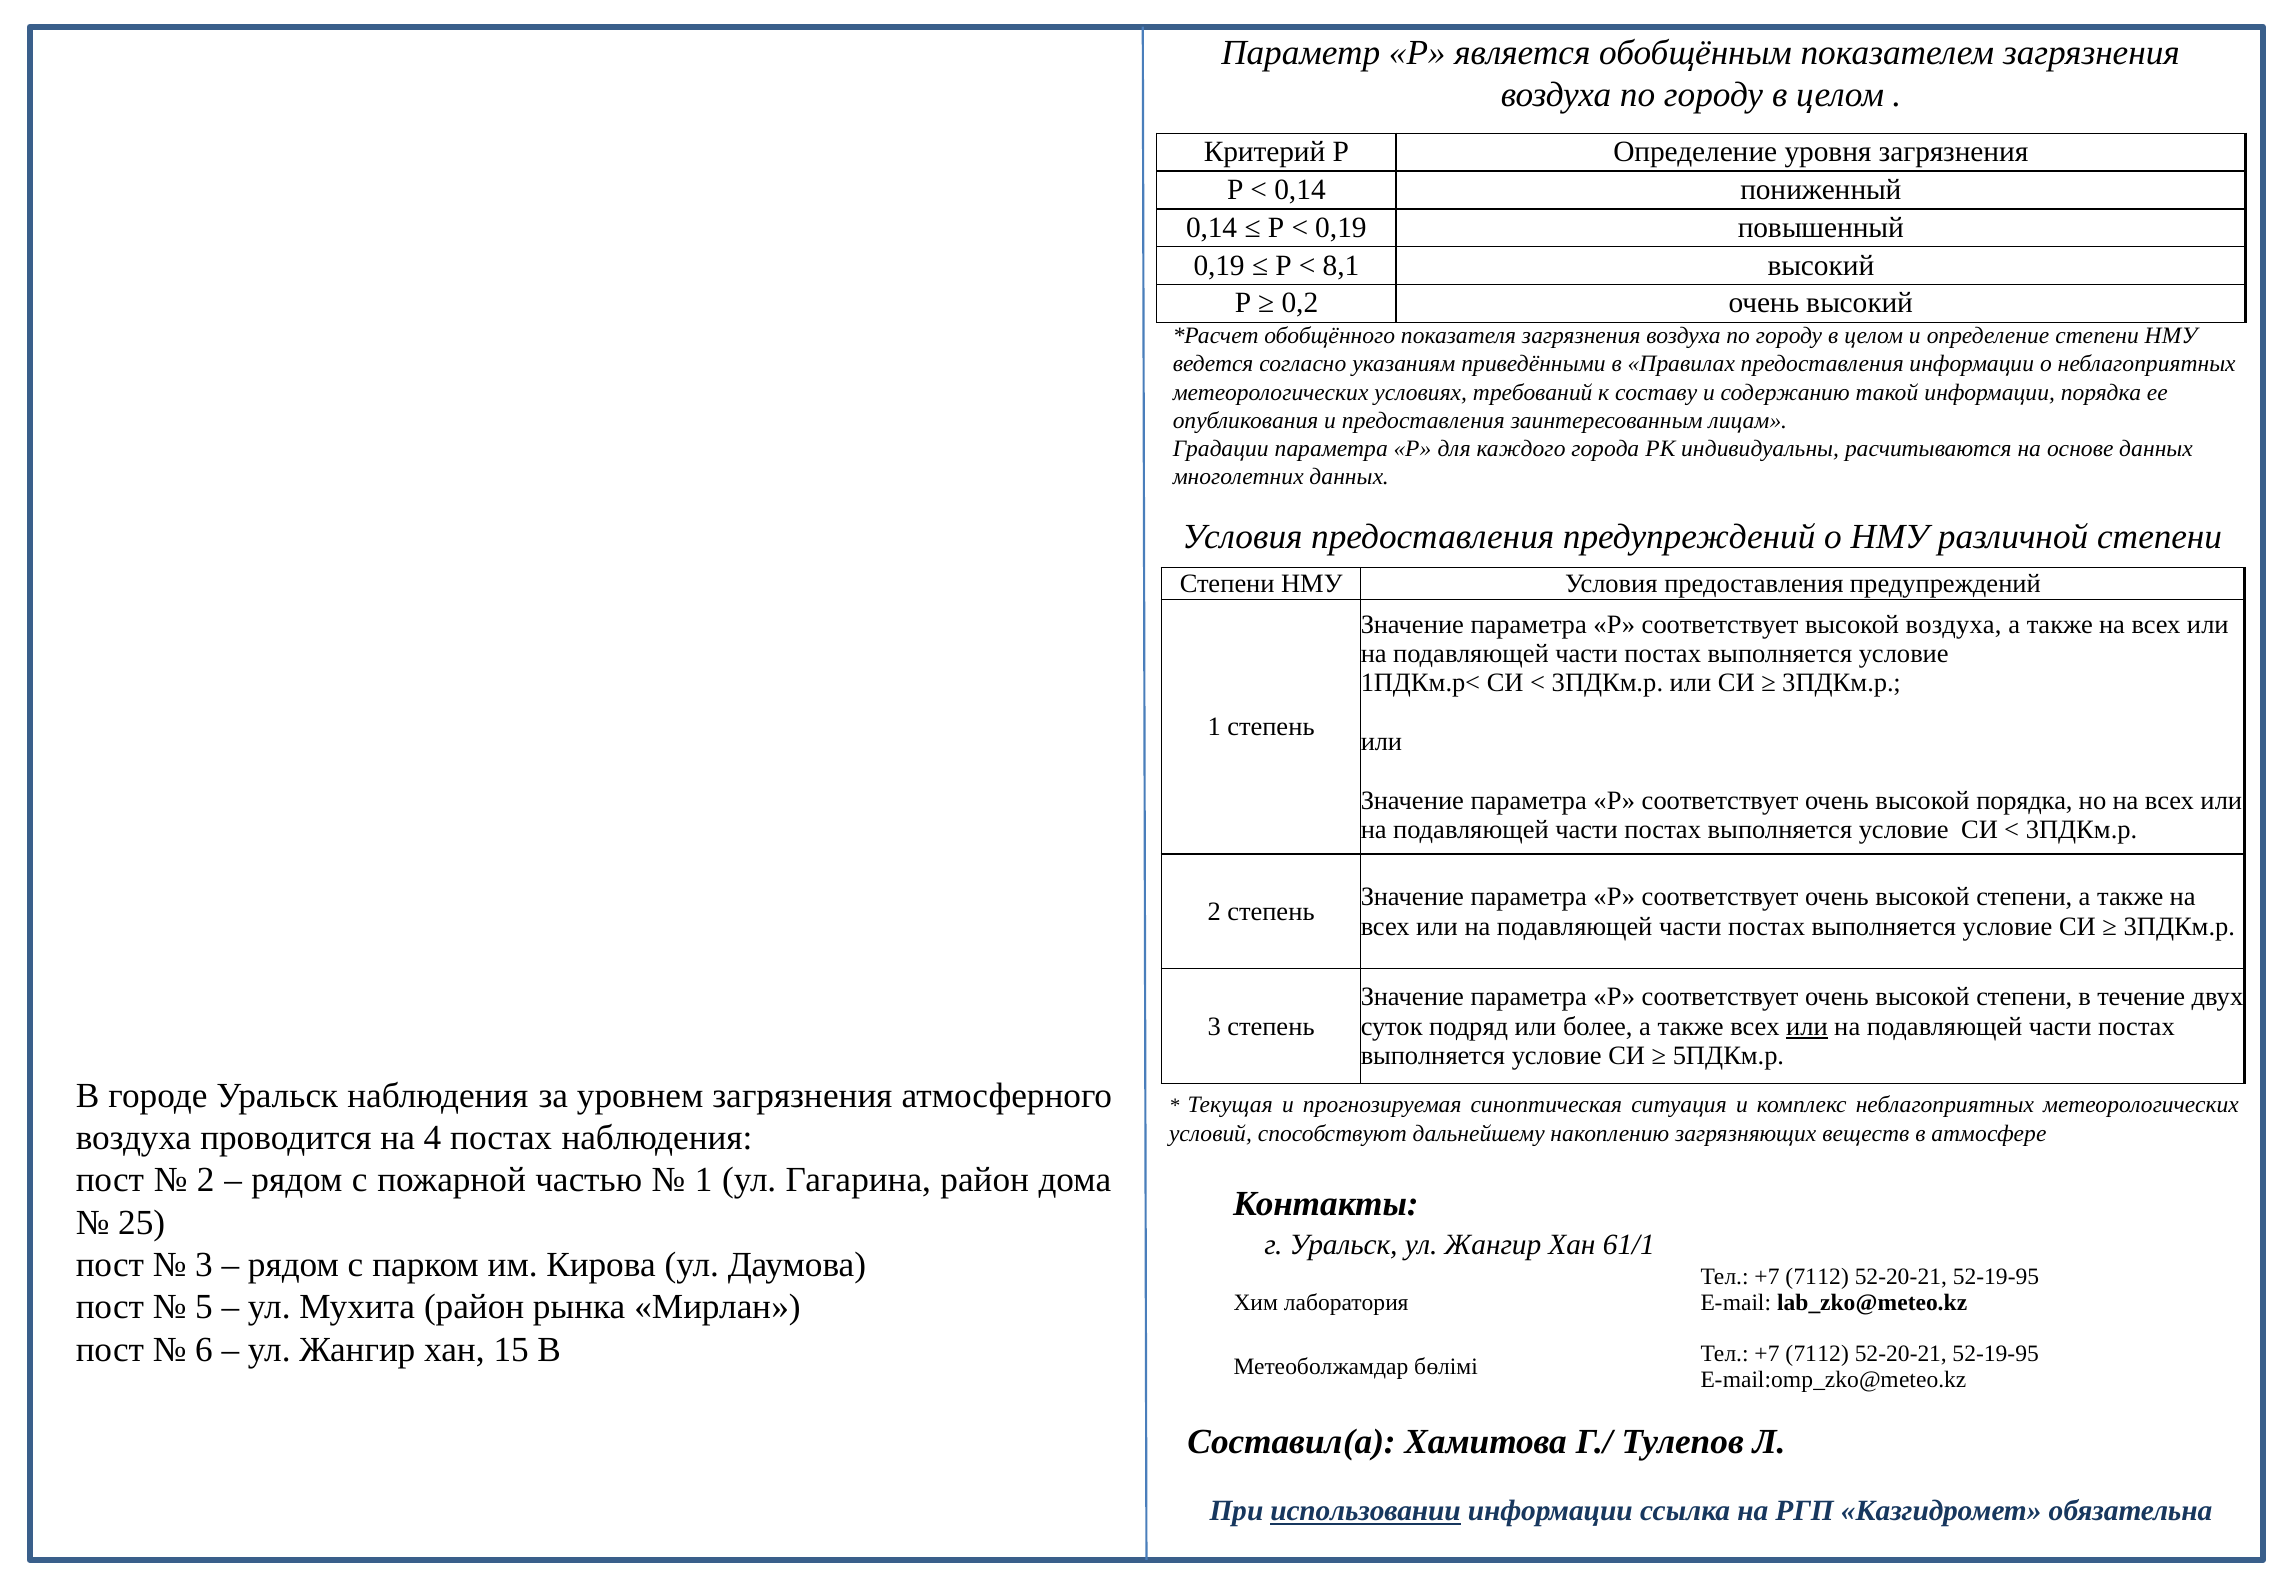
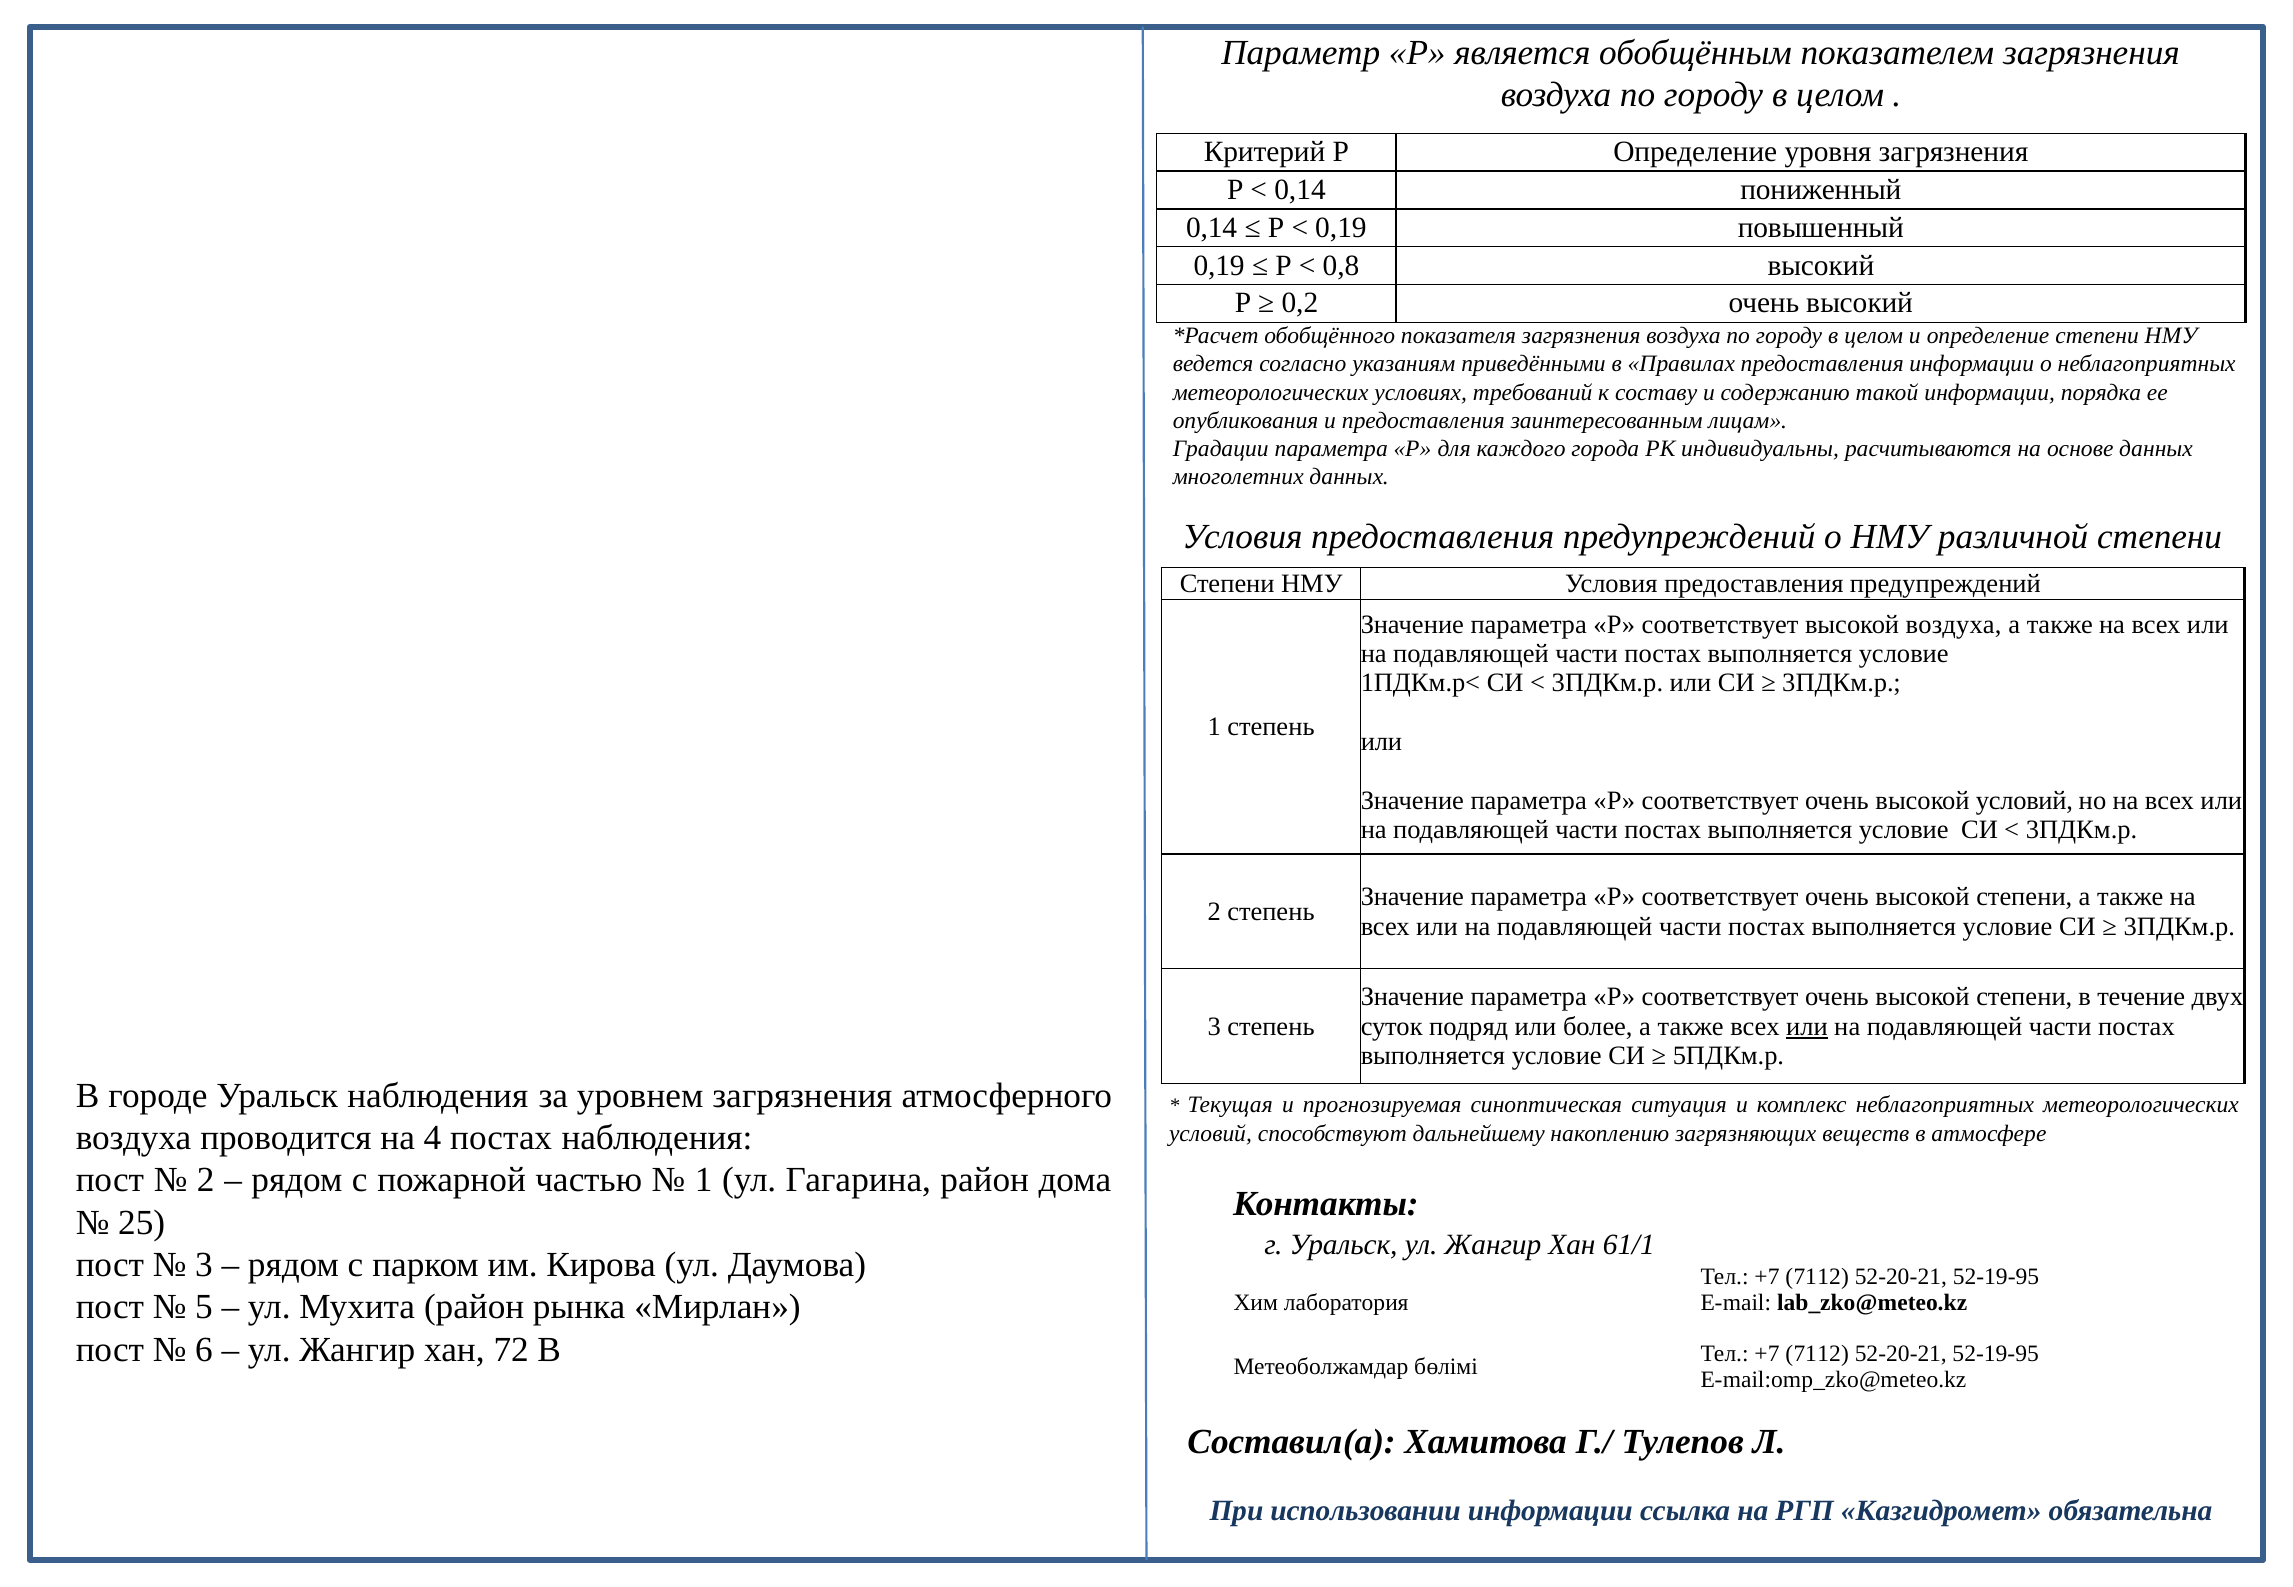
8,1: 8,1 -> 0,8 (1341, 265)
высокой порядка: порядка -> условий (2024, 801)
15: 15 -> 72 (511, 1350)
использовании underline: present -> none (1365, 1512)
